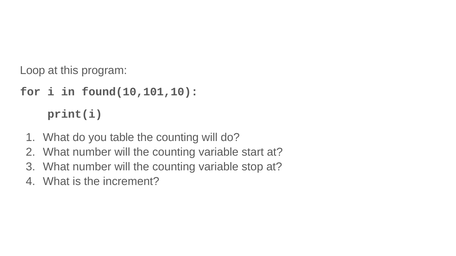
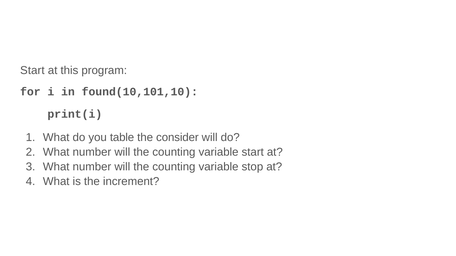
Loop: Loop -> Start (32, 71)
counting: counting -> consider (177, 138)
